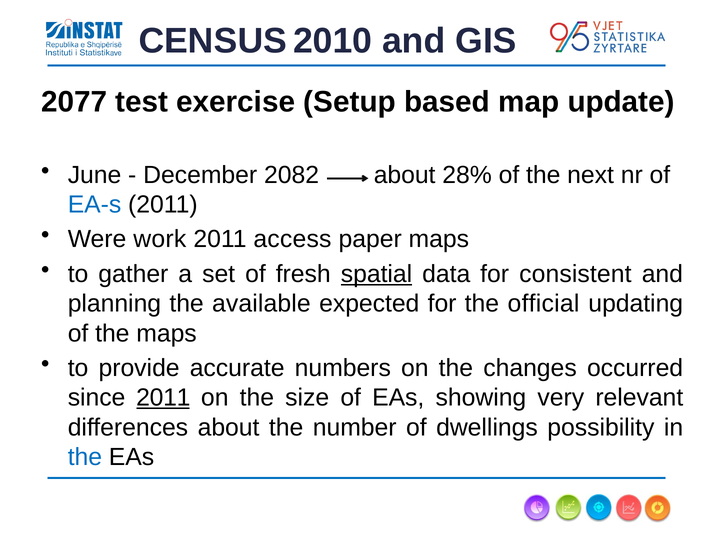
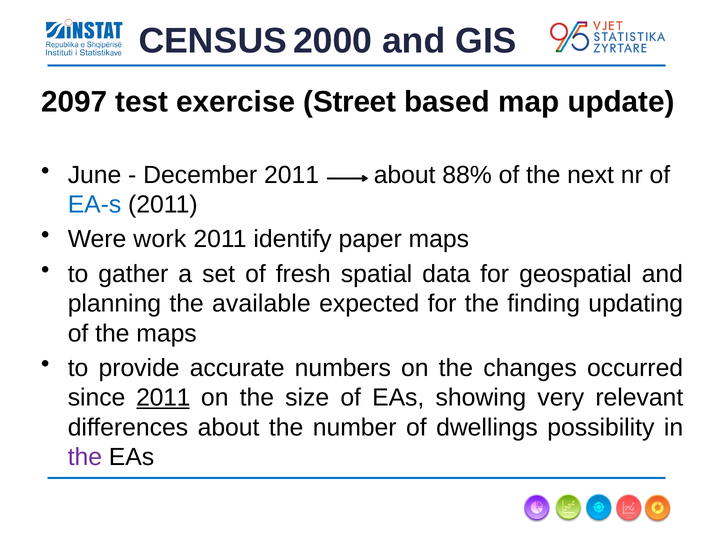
2010: 2010 -> 2000 (333, 41)
2077: 2077 -> 2097 (74, 102)
Setup: Setup -> Street (350, 102)
December 2082: 2082 -> 2011 (292, 175)
28%: 28% -> 88% (467, 175)
access: access -> identify (293, 239)
spatial underline: present -> none (376, 274)
consistent: consistent -> geospatial (575, 274)
official: official -> finding (544, 303)
the colour: blue -> purple (85, 457)
